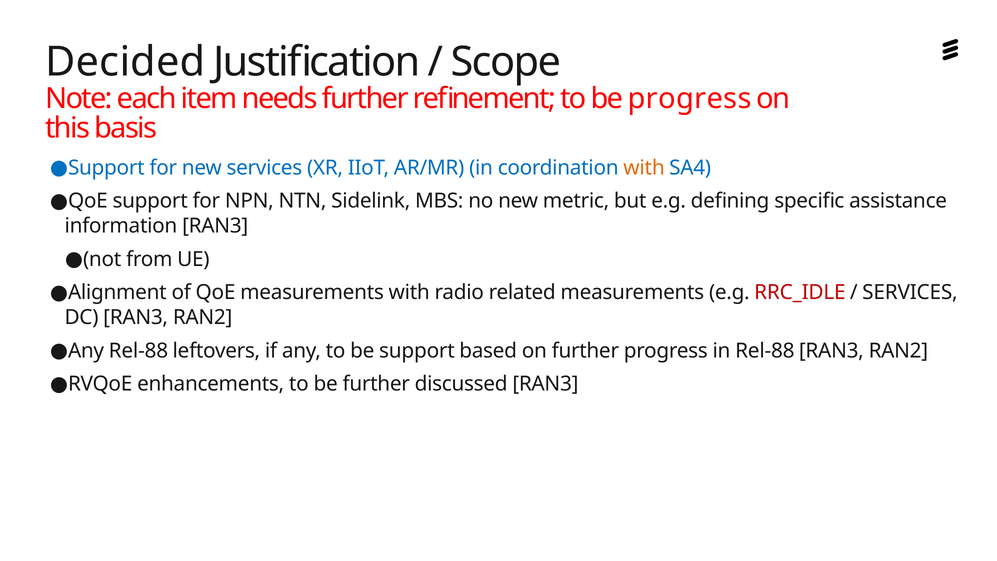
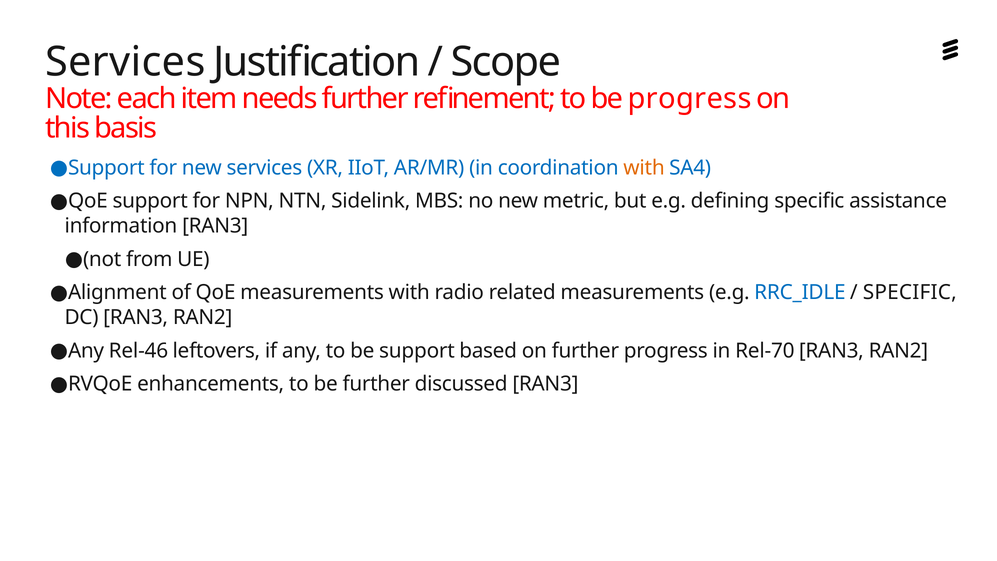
Decided: Decided -> Services (125, 62)
RRC_IDLE colour: red -> blue (800, 293)
SERVICES: SERVICES -> SPECIFIC (910, 293)
Any Rel-88: Rel-88 -> Rel-46 (138, 351)
in Rel-88: Rel-88 -> Rel-70 (765, 351)
